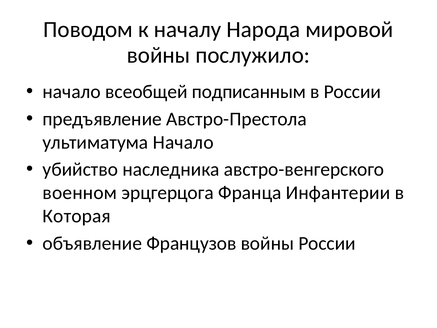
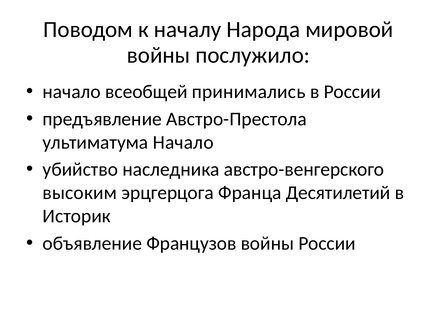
подписанным: подписанным -> принимались (249, 92)
военном: военном -> высоким (80, 193)
Инфантерии: Инфантерии -> Десятилетий (338, 193)
Которая: Которая -> Историк (77, 216)
